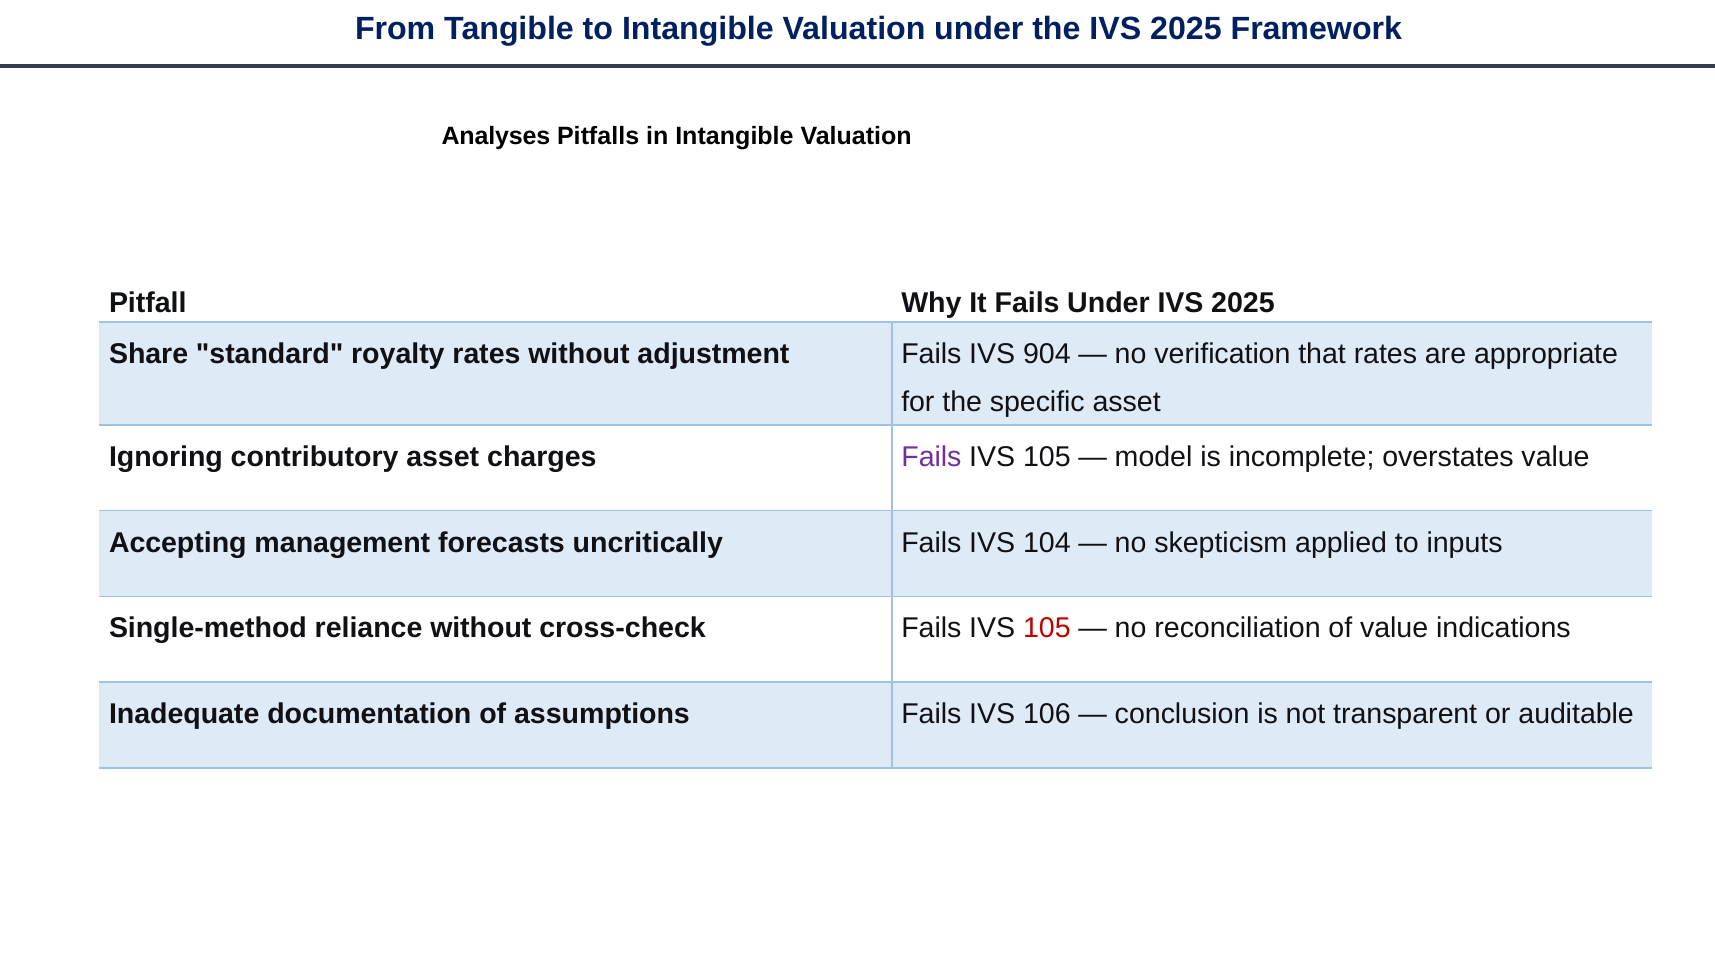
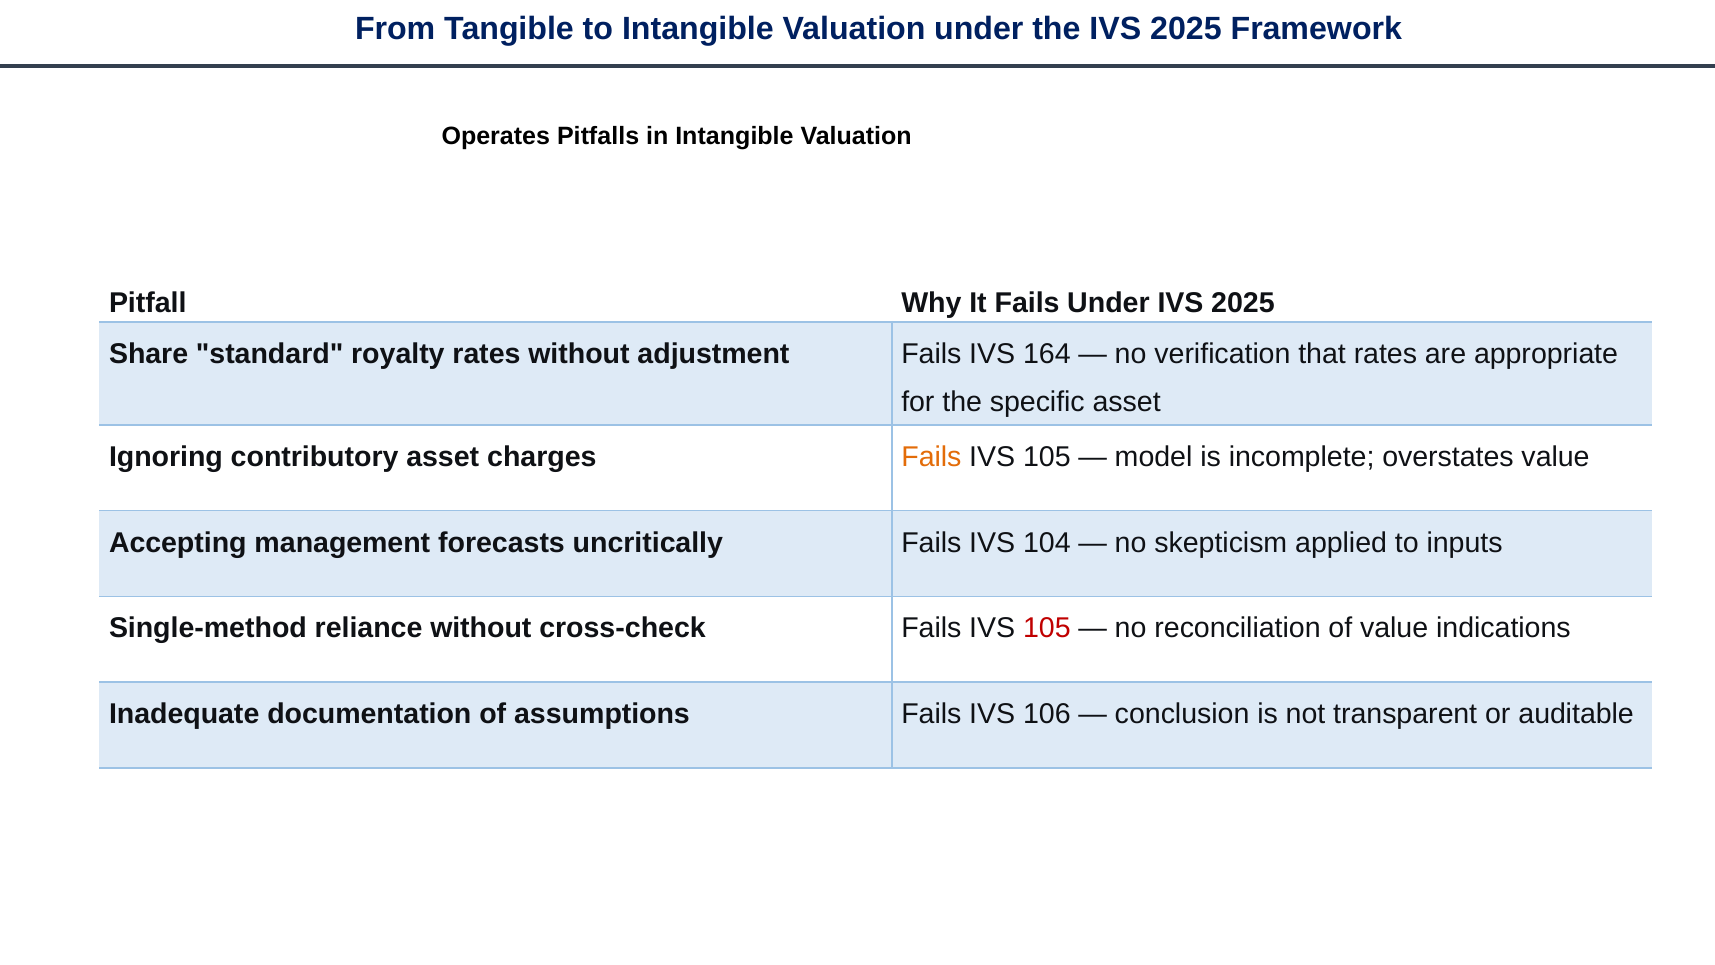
Analyses: Analyses -> Operates (496, 136)
904: 904 -> 164 (1047, 354)
Fails colour: purple -> orange (931, 457)
